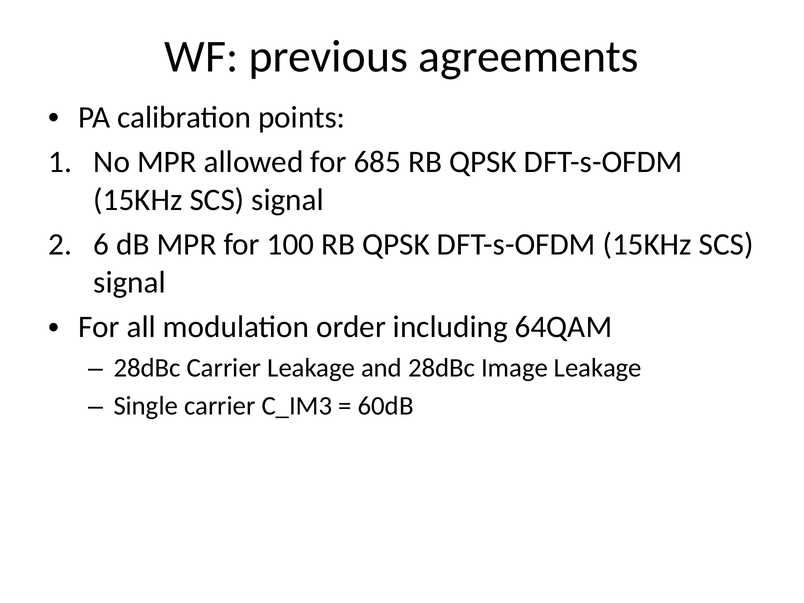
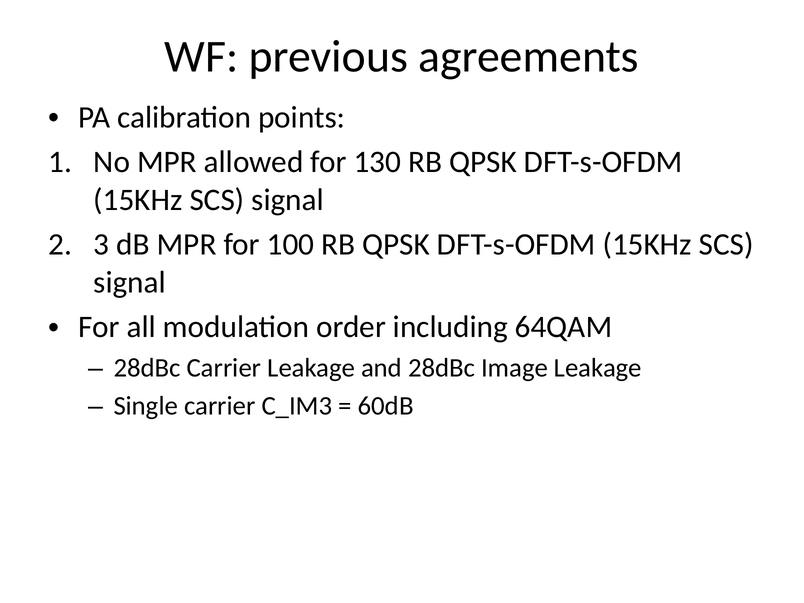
685: 685 -> 130 (377, 162)
6: 6 -> 3 (101, 244)
